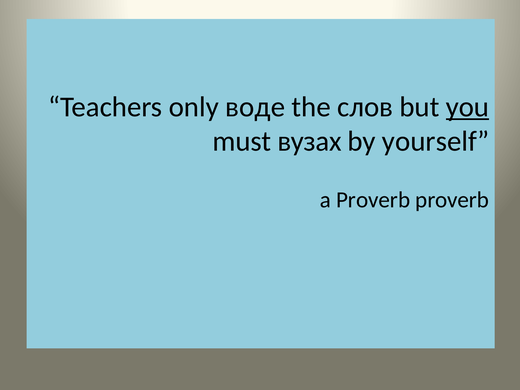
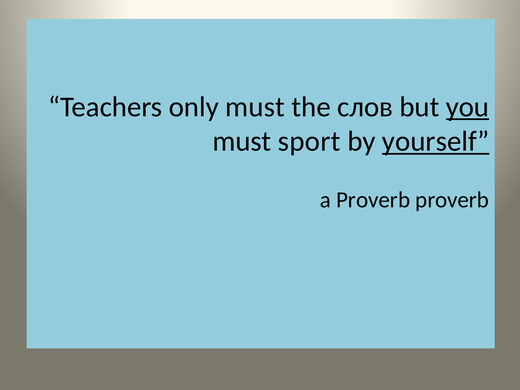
only воде: воде -> must (255, 107)
вузах: вузах -> sport (309, 141)
yourself underline: none -> present (436, 141)
